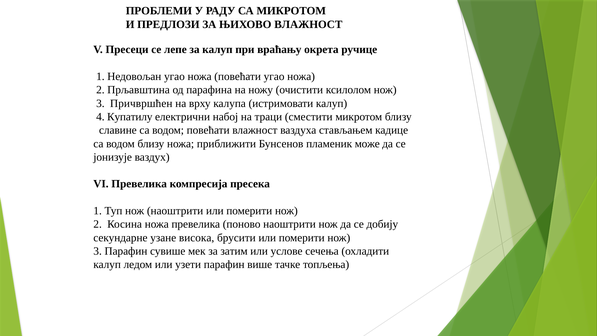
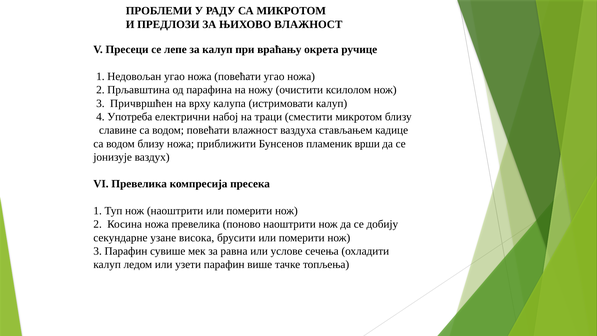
Купатилу: Купатилу -> Употреба (130, 117)
може: може -> врши (367, 144)
затим: затим -> равна (234, 251)
